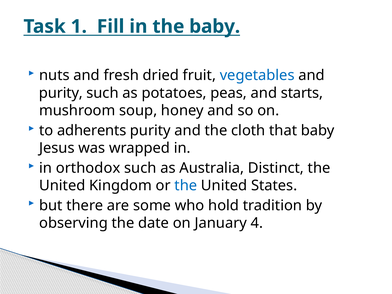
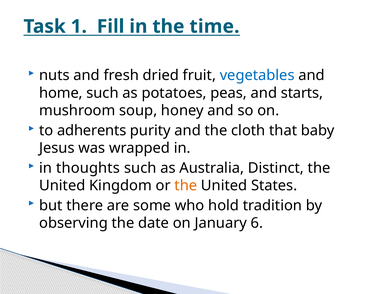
the baby: baby -> time (214, 26)
purity: purity -> home (61, 93)
orthodox: orthodox -> thoughts (88, 168)
the colour: blue -> orange (186, 186)
4: 4 -> 6 (257, 223)
